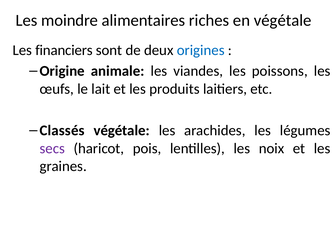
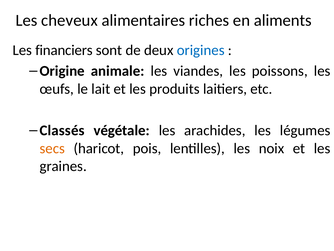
moindre: moindre -> cheveux (69, 20)
en végétale: végétale -> aliments (283, 20)
secs colour: purple -> orange (52, 148)
